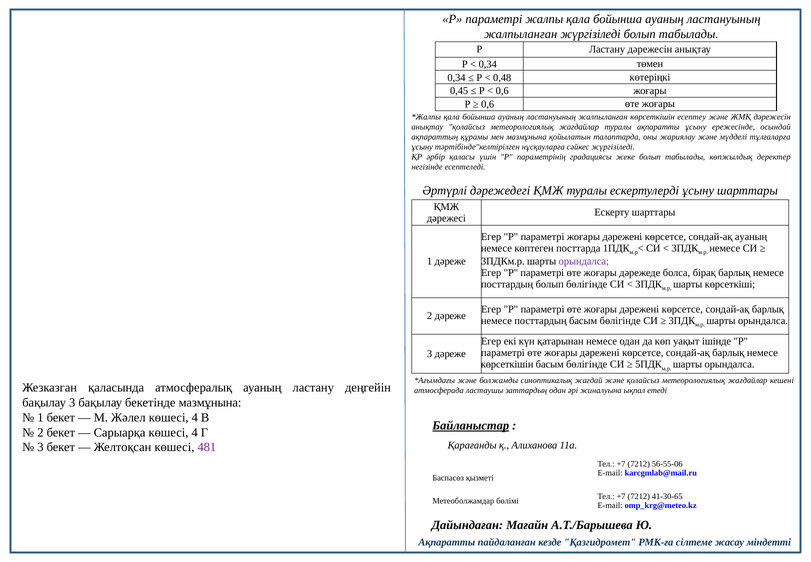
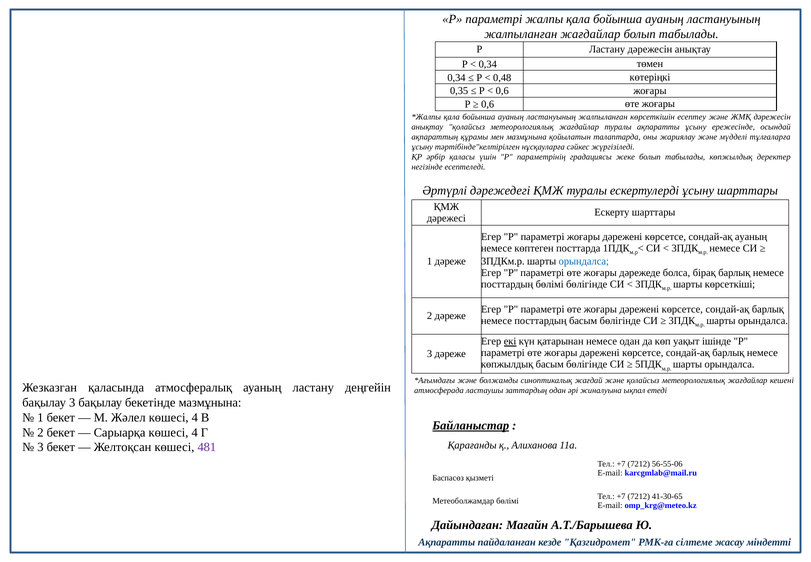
жалпыланған жүргізіледі: жүргізіледі -> жағдайлар (590, 34)
0,45: 0,45 -> 0,35 (459, 91)
орындалса colour: purple -> blue (584, 261)
посттардың болып: болып -> бөлімі (550, 284)
екі underline: none -> present (510, 341)
көрсеткішін: көрсеткішін -> көпжылдық (507, 364)
